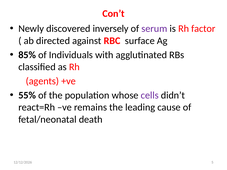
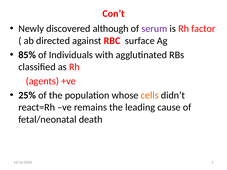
inversely: inversely -> although (111, 29)
55%: 55% -> 25% (27, 95)
cells colour: purple -> orange (150, 95)
